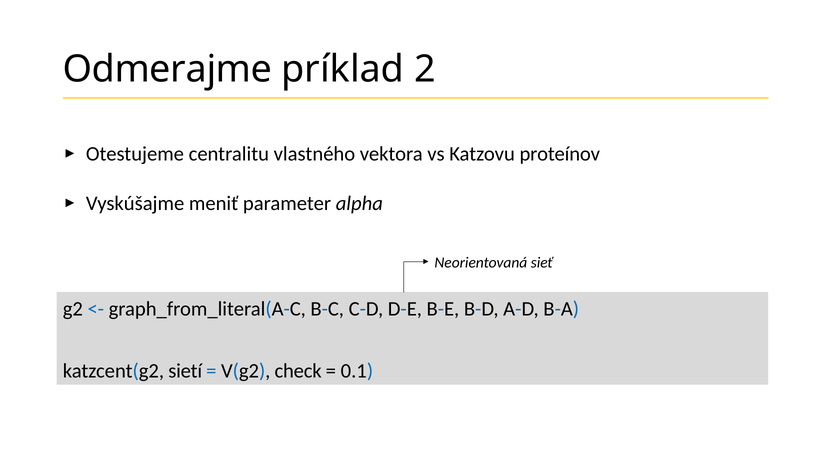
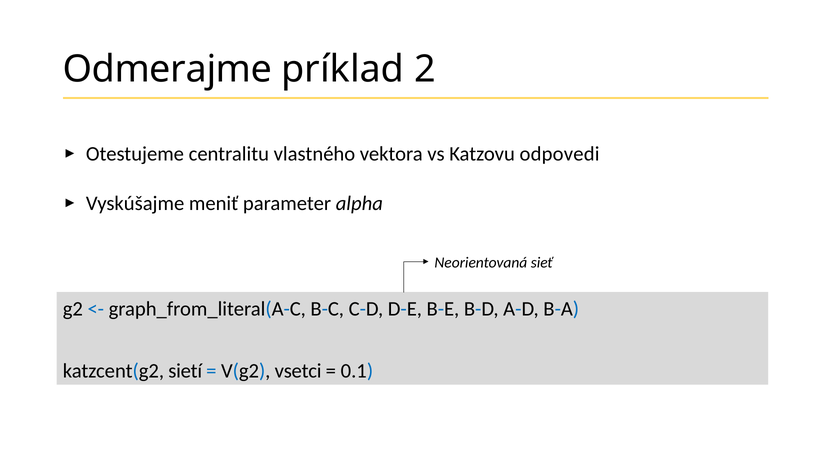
proteínov: proteínov -> odpovedi (560, 154)
check: check -> vsetci (298, 371)
